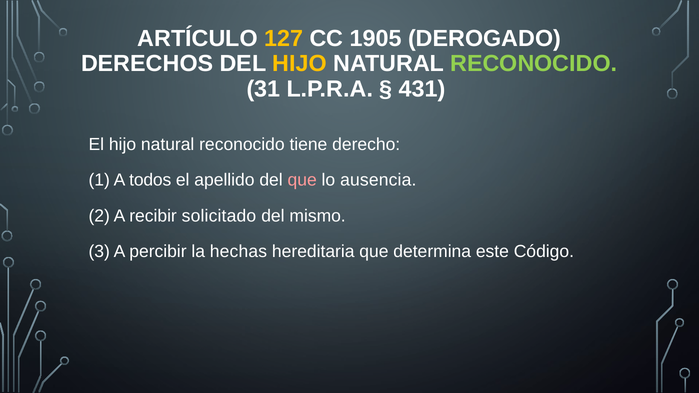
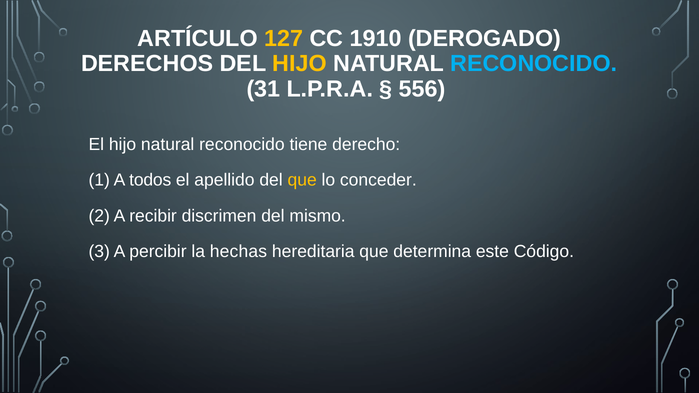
1905: 1905 -> 1910 (376, 39)
RECONOCIDO colour: light green -> light blue (534, 64)
431: 431 -> 556 (422, 89)
que colour: pink -> yellow (302, 180)
ausencia: ausencia -> conceder (378, 180)
solicitado: solicitado -> discrimen (219, 216)
